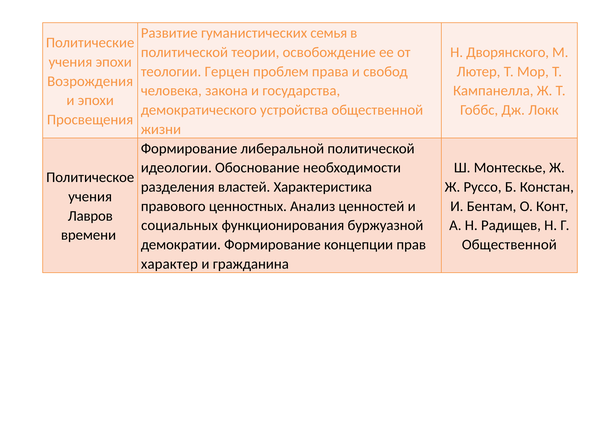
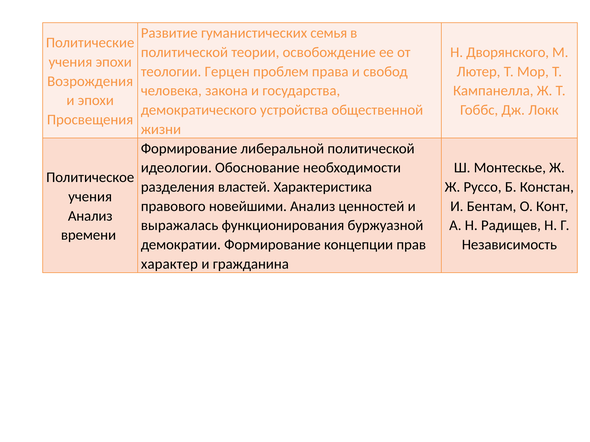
ценностных: ценностных -> новейшими (248, 206)
Лавров: Лавров -> Анализ (90, 216)
социальных: социальных -> выражалась (180, 226)
Общественной: Общественной -> Независимость (509, 245)
